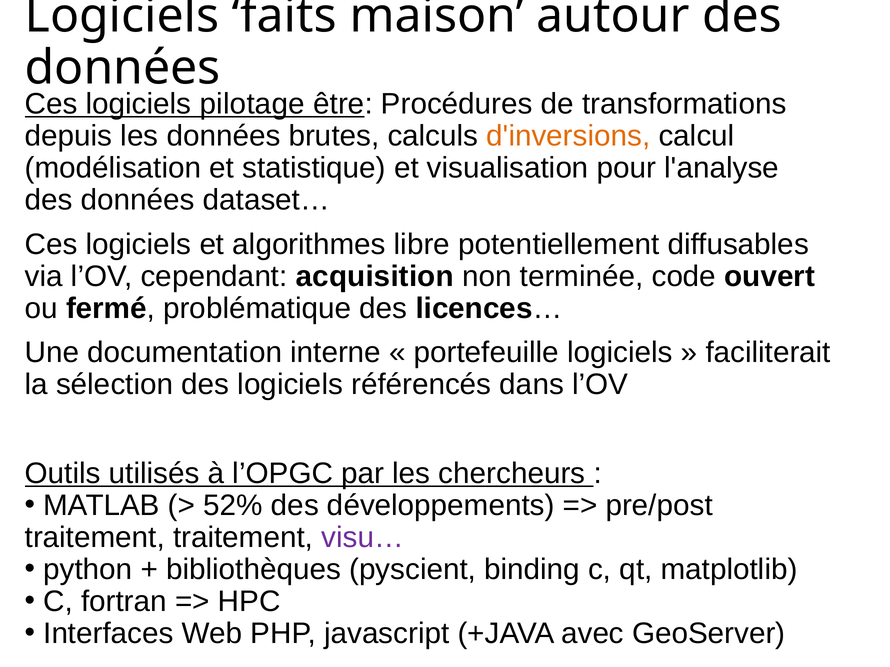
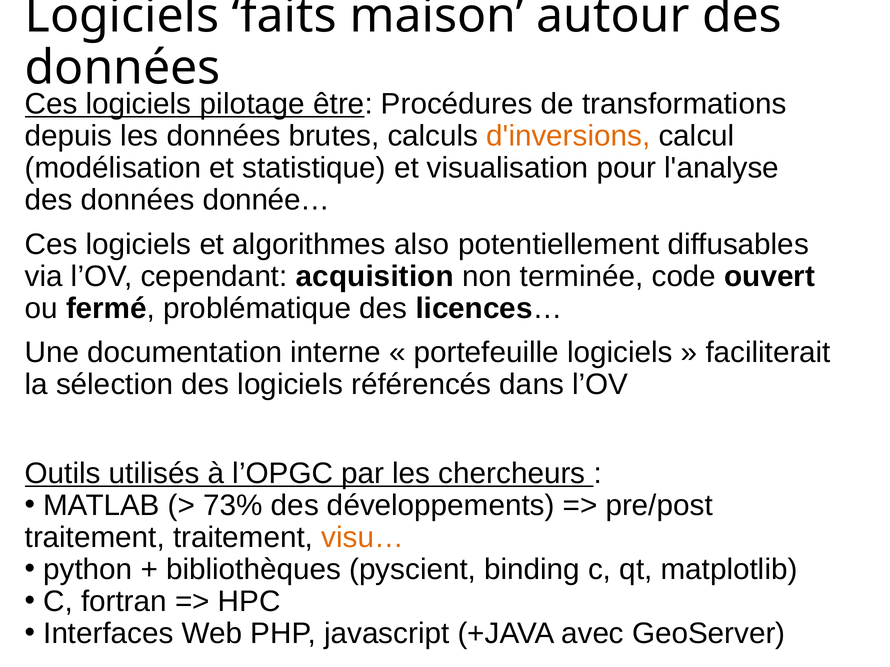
dataset…: dataset… -> donnée… (266, 200)
libre: libre -> also (422, 244)
52%: 52% -> 73% (233, 506)
visu… colour: purple -> orange (363, 538)
